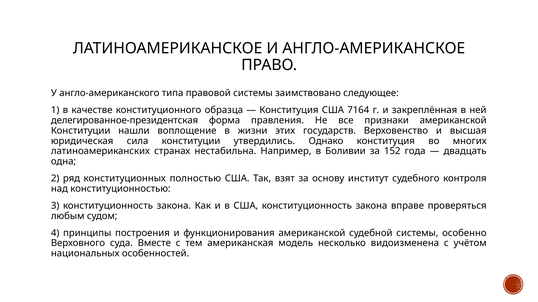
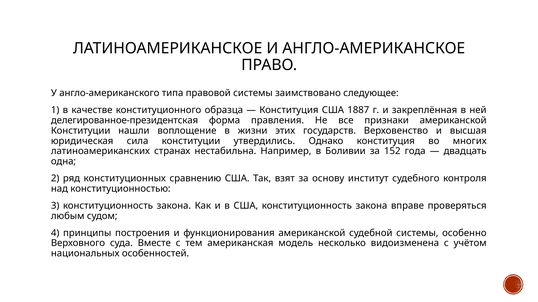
7164: 7164 -> 1887 (358, 110)
полностью: полностью -> сравнению (195, 179)
